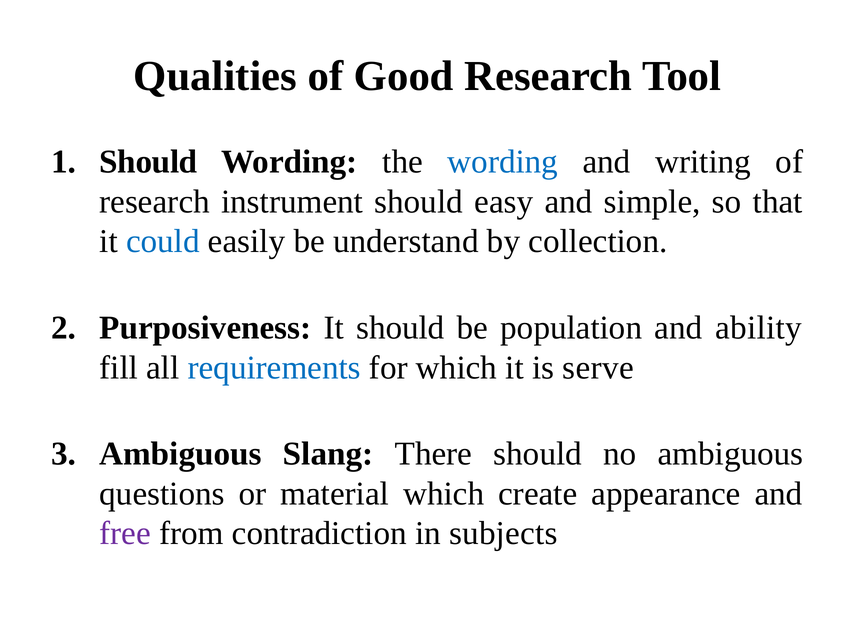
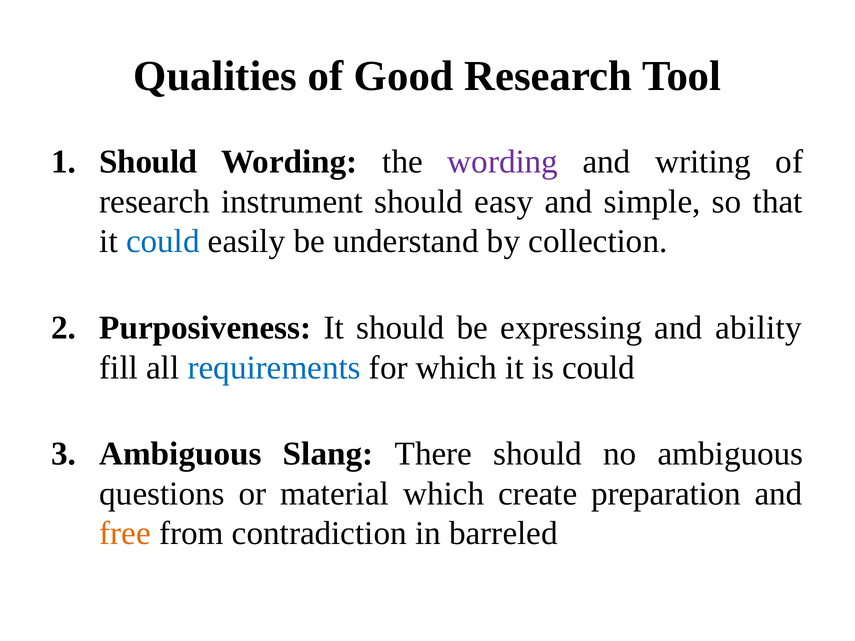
wording colour: blue -> purple (503, 162)
population: population -> expressing (571, 328)
is serve: serve -> could (598, 368)
appearance: appearance -> preparation (666, 494)
free colour: purple -> orange (125, 534)
subjects: subjects -> barreled (503, 534)
